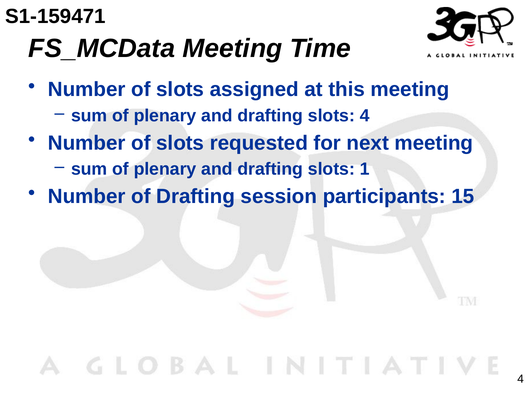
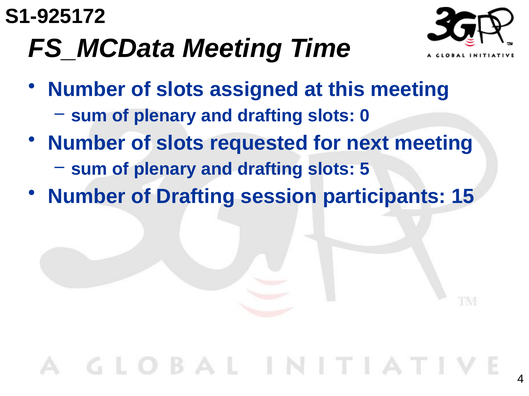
S1-159471: S1-159471 -> S1-925172 (55, 16)
slots 4: 4 -> 0 (365, 116)
1: 1 -> 5 (365, 169)
